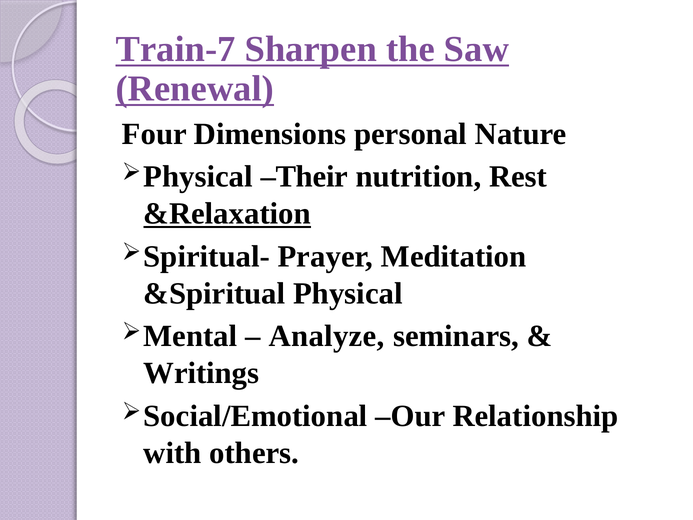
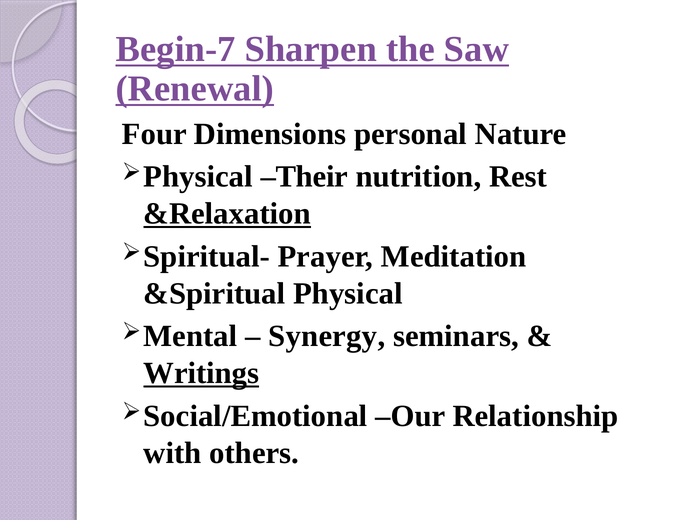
Train-7: Train-7 -> Begin-7 (176, 49)
Analyze: Analyze -> Synergy (327, 336)
Writings underline: none -> present (201, 373)
